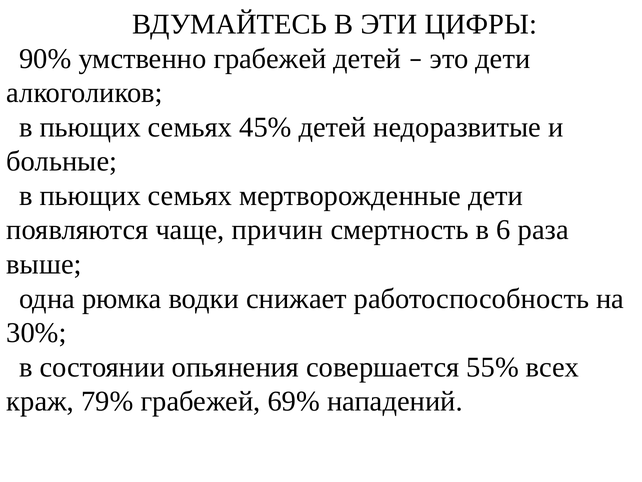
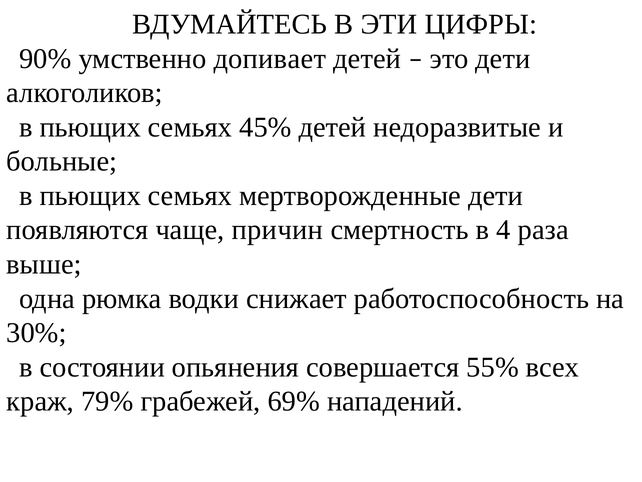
умственно грабежей: грабежей -> допивает (270, 59)
6: 6 -> 4 (504, 230)
